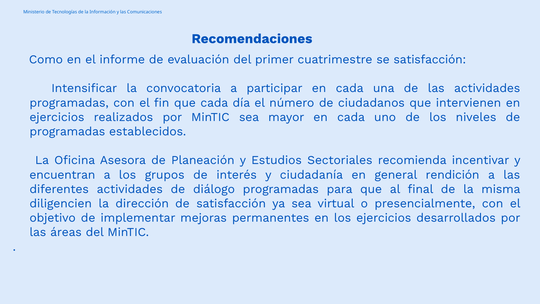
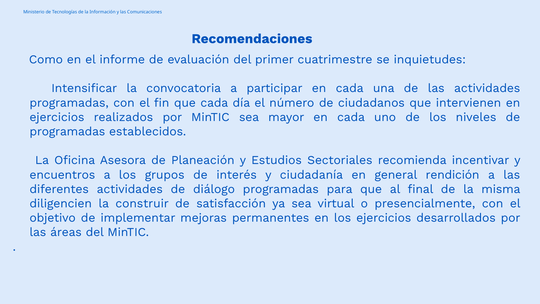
se satisfacción: satisfacción -> inquietudes (430, 59)
encuentran: encuentran -> encuentros (62, 175)
dirección: dirección -> construir (142, 203)
